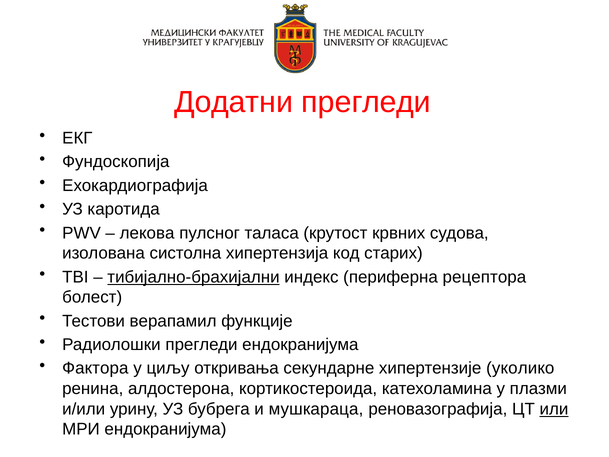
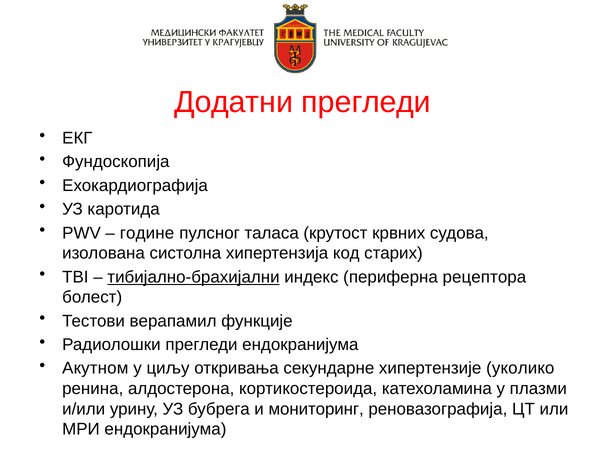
лекова: лекова -> године (147, 233)
Фактора: Фактора -> Акутном (95, 368)
мушкараца: мушкараца -> мониторинг (316, 409)
или underline: present -> none (554, 409)
